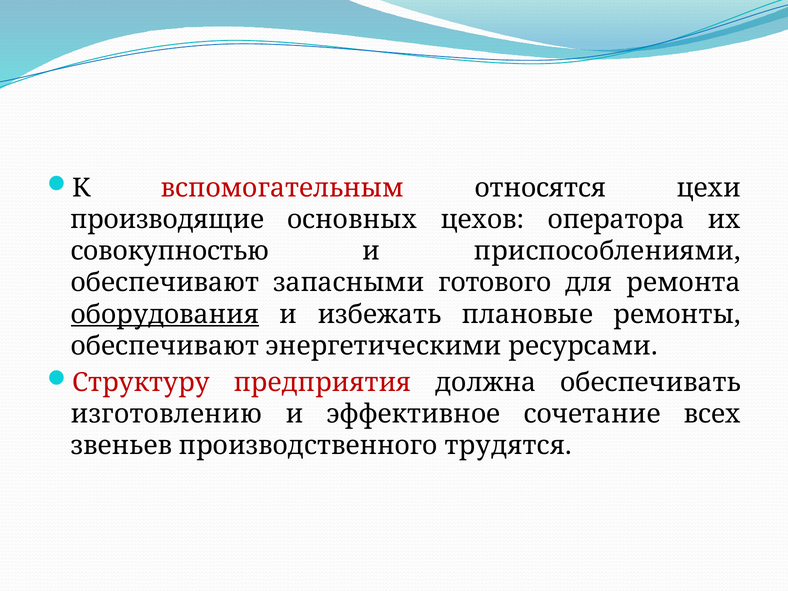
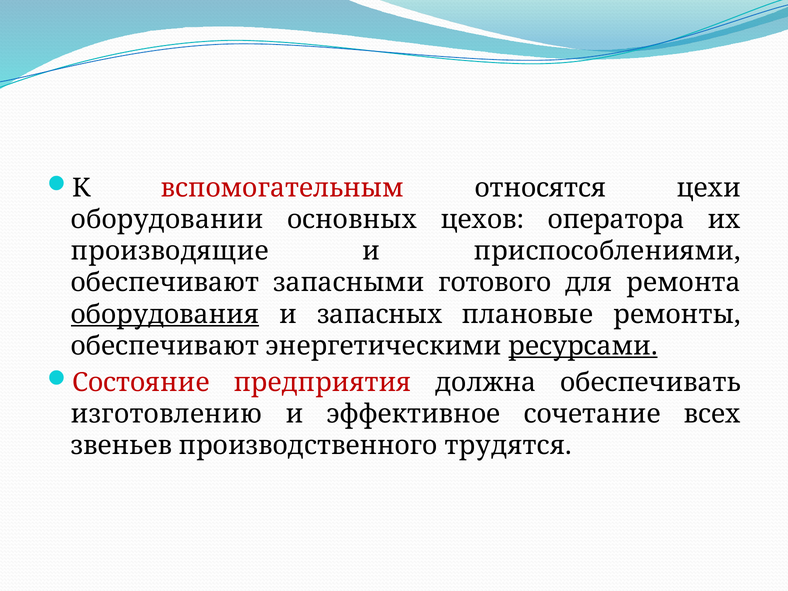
производящие: производящие -> оборудовании (167, 220)
совокупностью: совокупностью -> производящие (170, 251)
избежать: избежать -> запасных (380, 314)
ресурсами underline: none -> present (583, 346)
Структуру: Структуру -> Состояние (141, 383)
